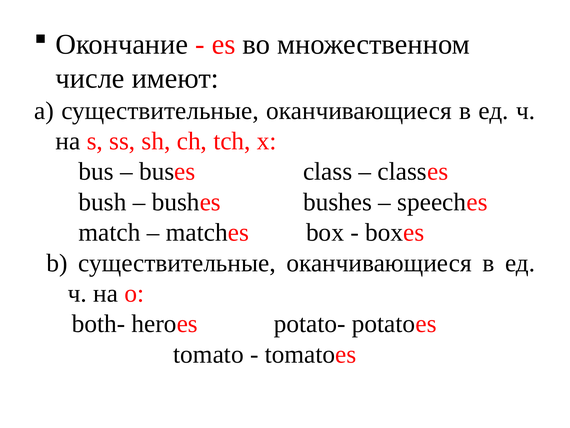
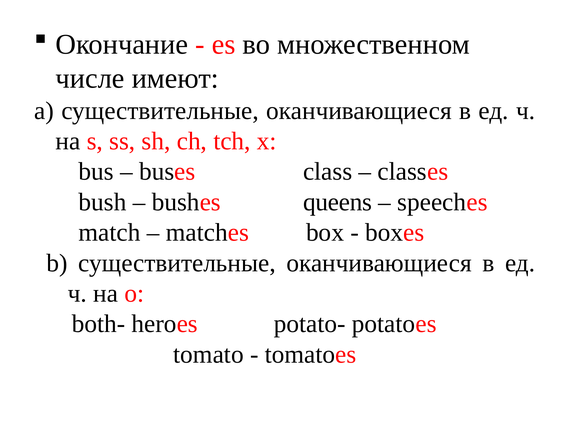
bushes bushes: bushes -> queens (338, 202)
